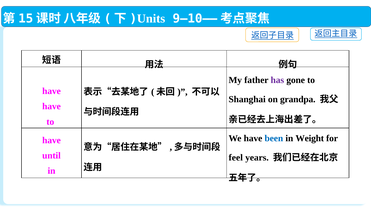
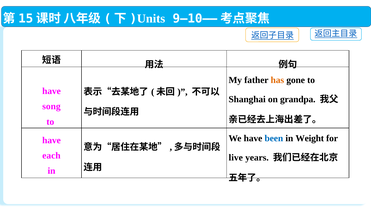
has colour: purple -> orange (277, 80)
have: have -> song (51, 107)
until: until -> each (51, 156)
feel: feel -> live (236, 158)
